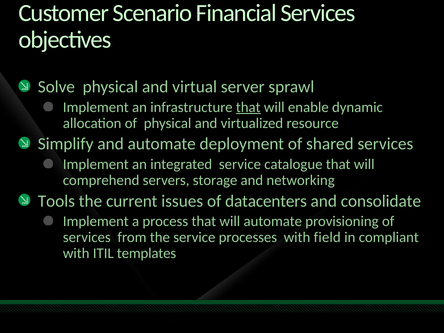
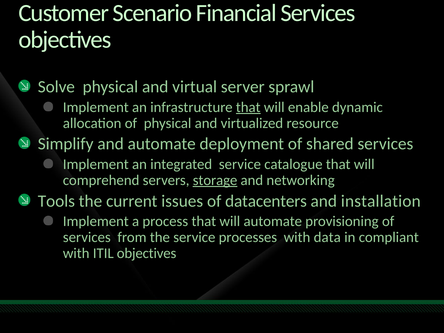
storage underline: none -> present (215, 180)
consolidate: consolidate -> installation (381, 201)
field: field -> data (327, 237)
ITIL templates: templates -> objectives (147, 253)
